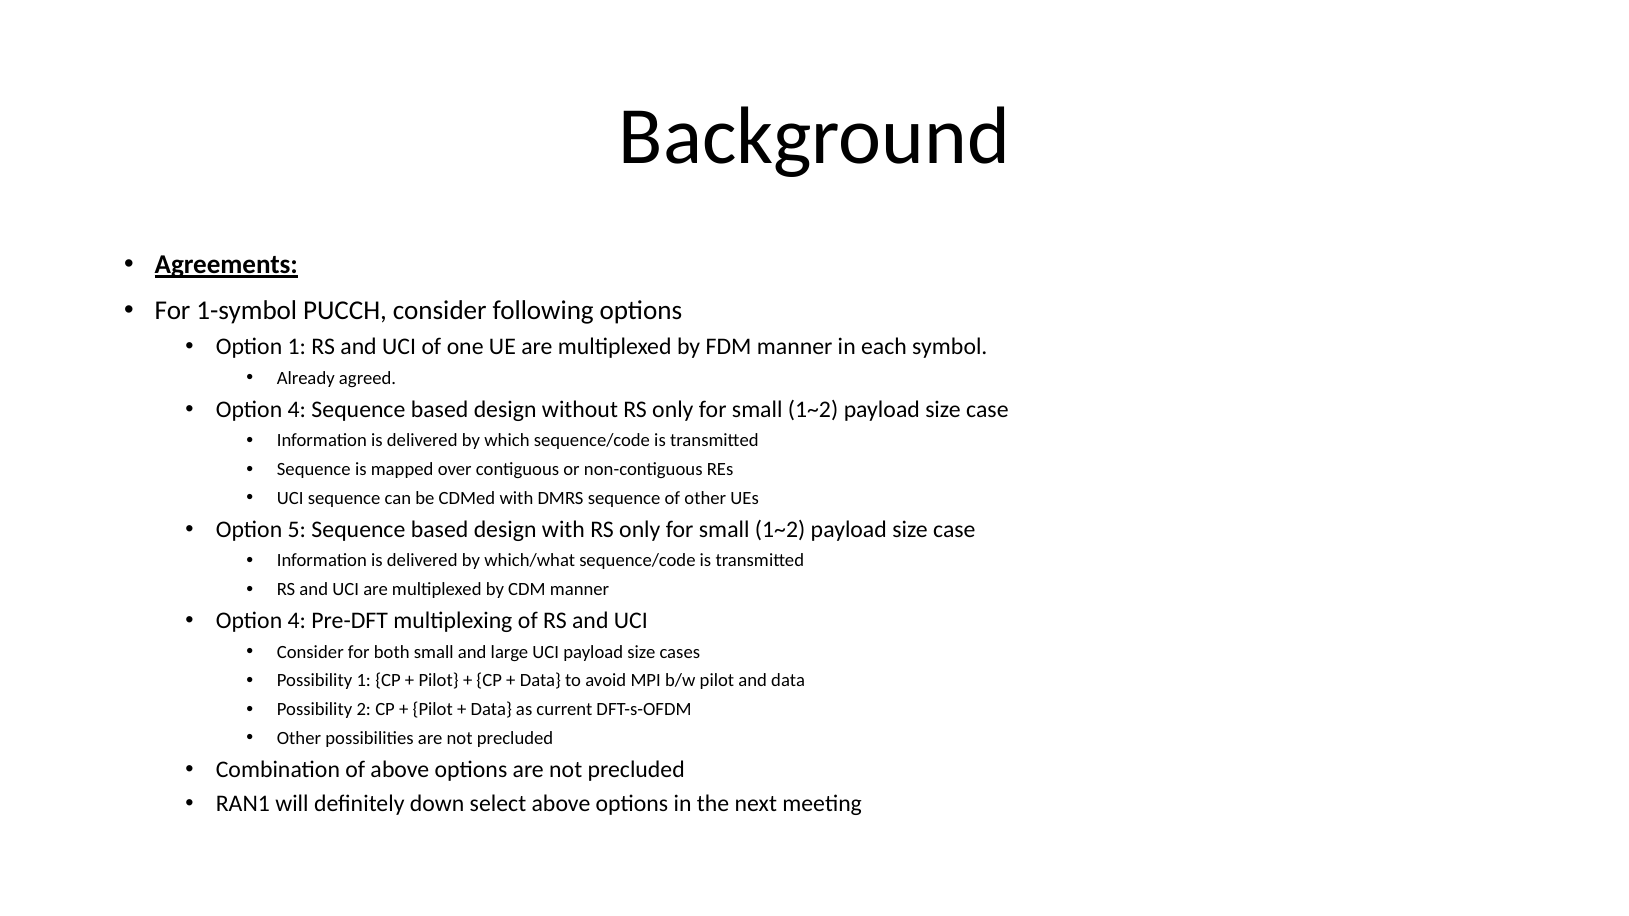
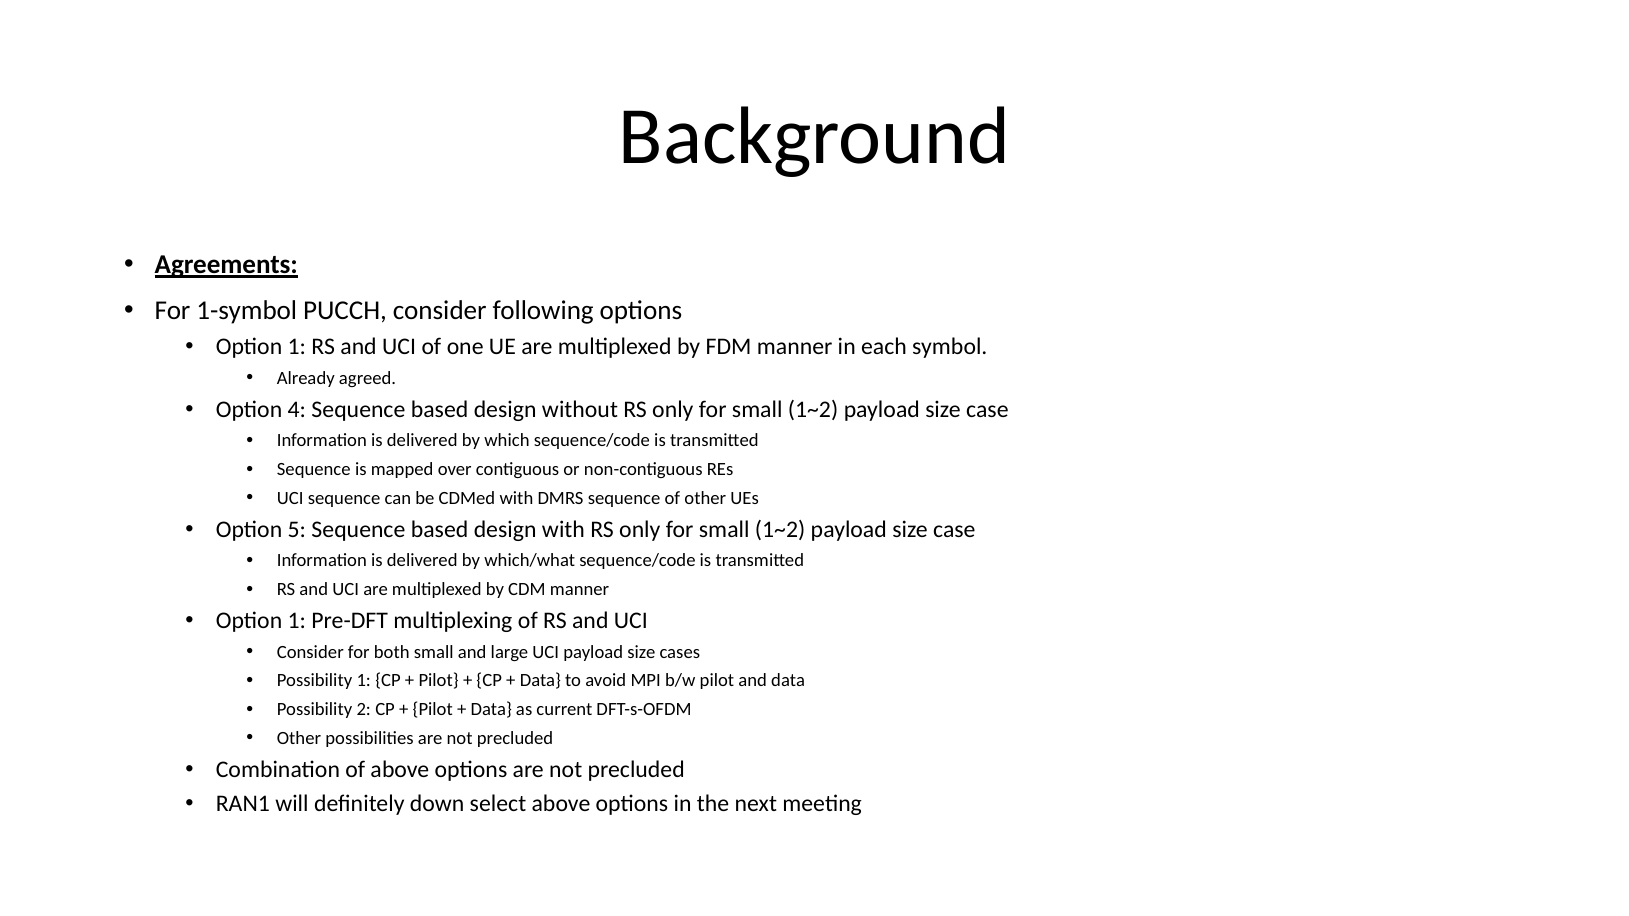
4: 4 -> 1 (297, 621)
